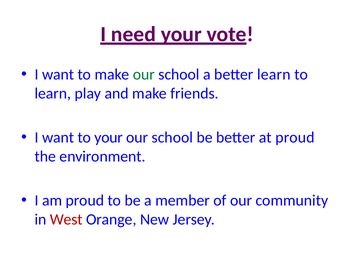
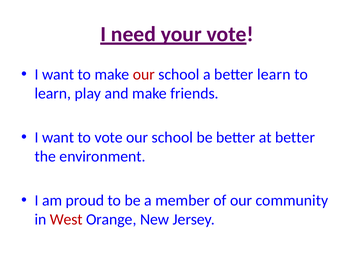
our colour: green -> red (144, 74)
to your: your -> vote (109, 137)
at proud: proud -> better (295, 137)
